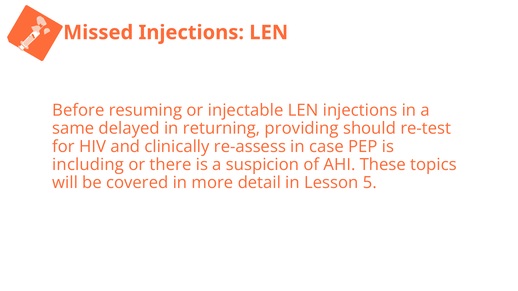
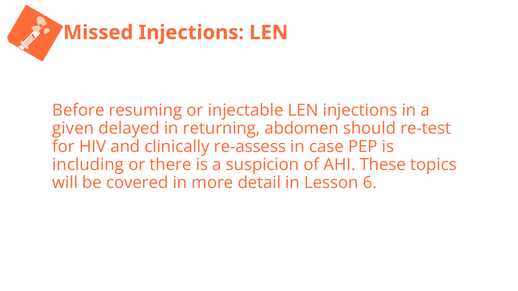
same: same -> given (73, 129)
providing: providing -> abdomen (302, 129)
5: 5 -> 6 (370, 183)
